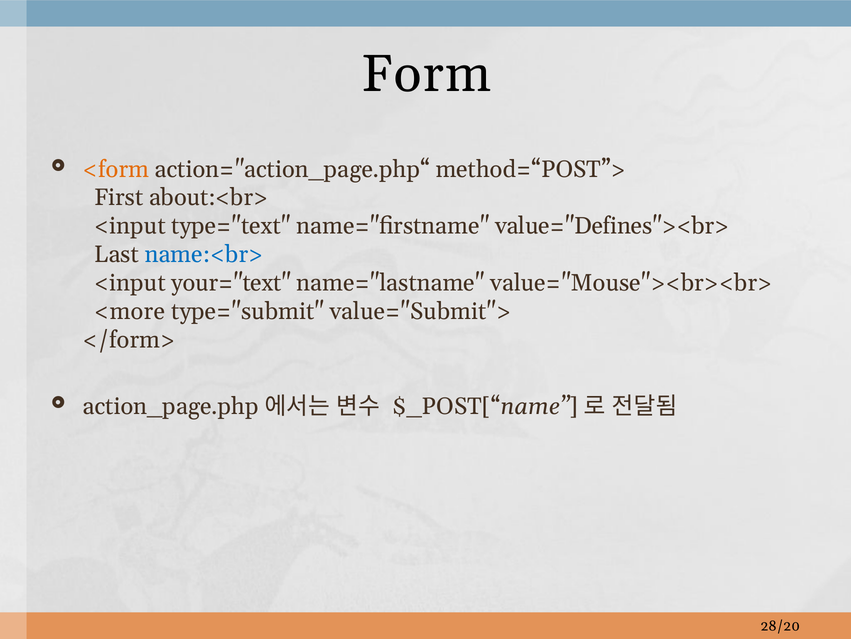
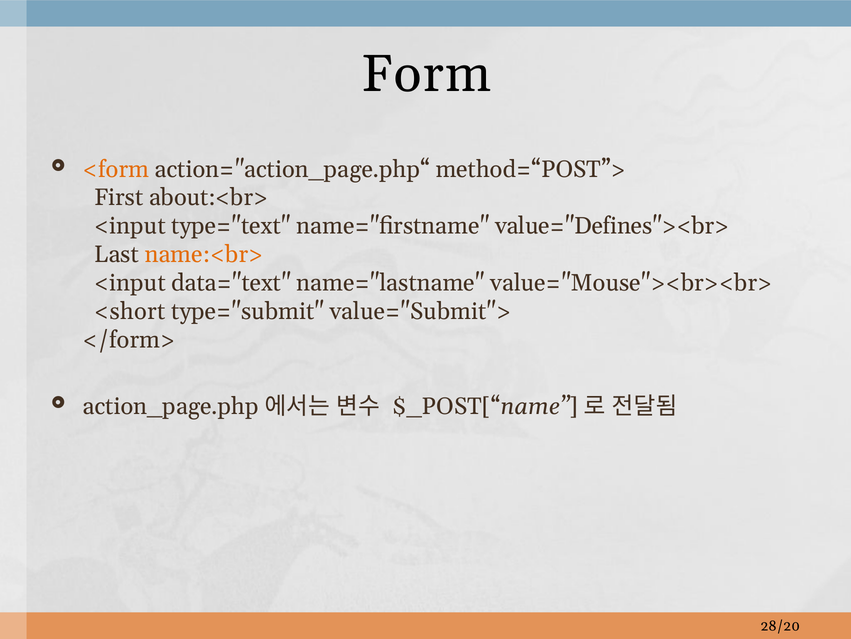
name:<br> colour: blue -> orange (204, 254)
your="text: your="text -> data="text (231, 283)
<more: <more -> <short (130, 311)
